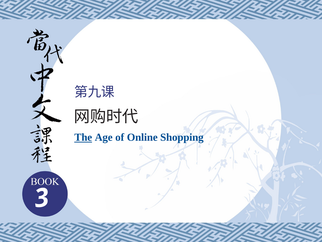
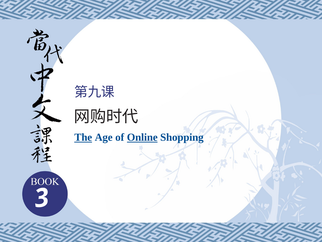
Online underline: none -> present (142, 137)
